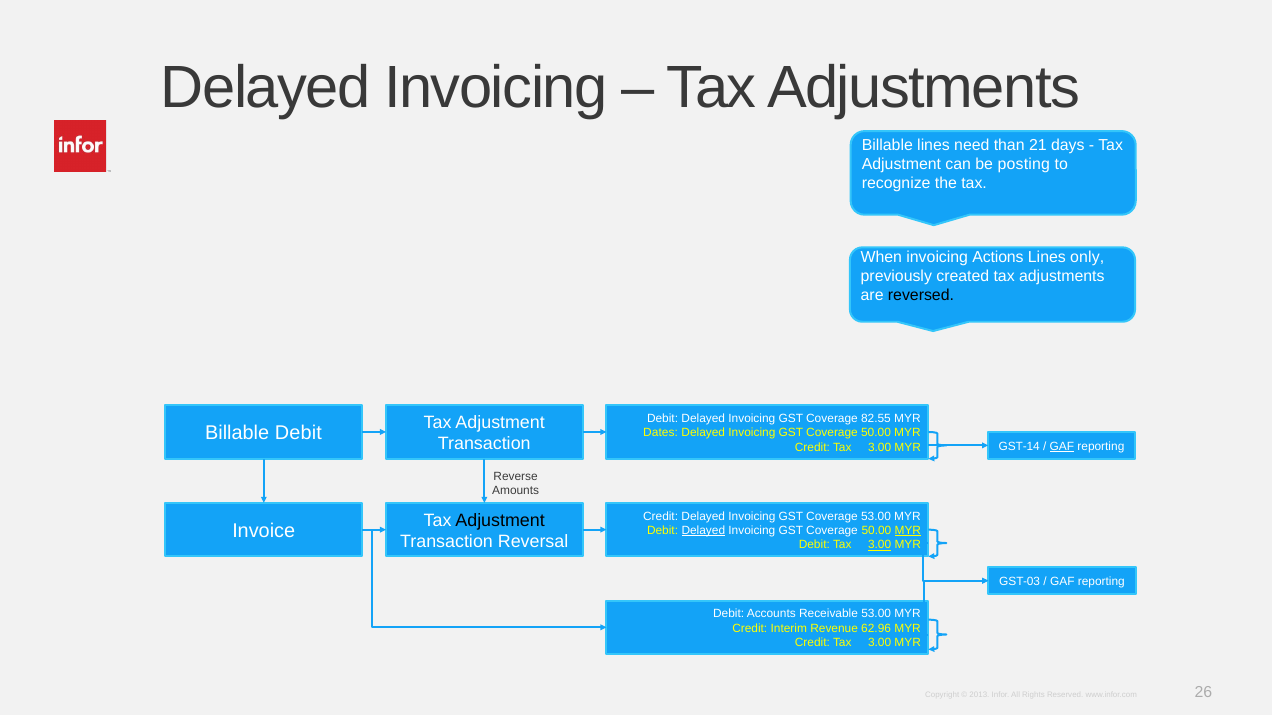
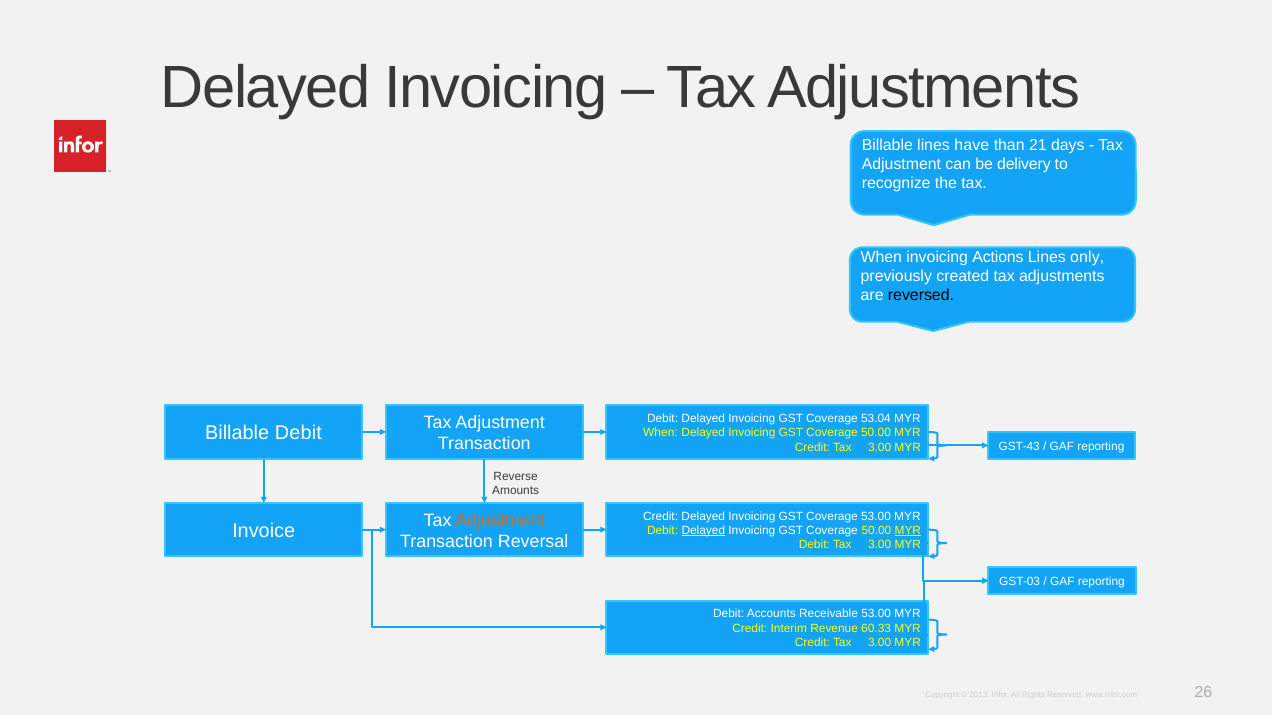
need: need -> have (972, 145)
posting: posting -> delivery (1024, 165)
82.55: 82.55 -> 53.04 (876, 419)
Dates: Dates -> When (661, 433)
GST-14: GST-14 -> GST-43 (1019, 446)
GAF underline: present -> none (1062, 446)
Adjustment colour: black -> orange (500, 520)
3.00 underline: present -> none (880, 545)
62.96: 62.96 -> 60.33 (876, 629)
